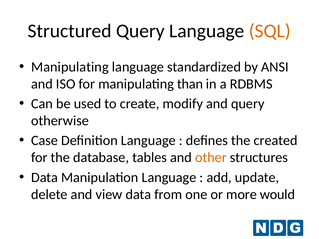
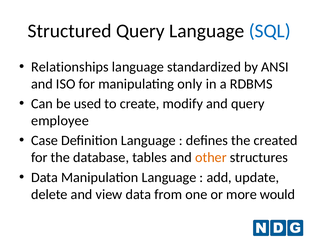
SQL colour: orange -> blue (270, 31)
Manipulating: Manipulating -> Relationships (70, 67)
than: than -> only (190, 84)
otherwise: otherwise -> employee (60, 121)
